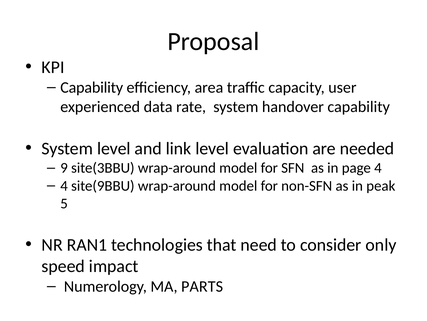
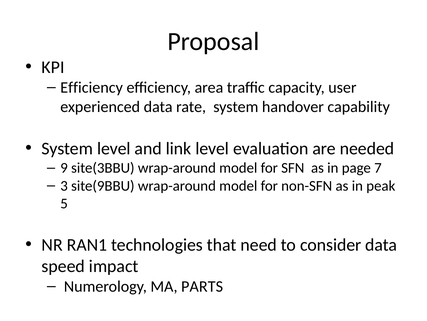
Capability: Capability -> Efficiency (92, 87)
page 4: 4 -> 7 (378, 168)
4: 4 -> 3 (64, 185)
consider only: only -> data (381, 244)
